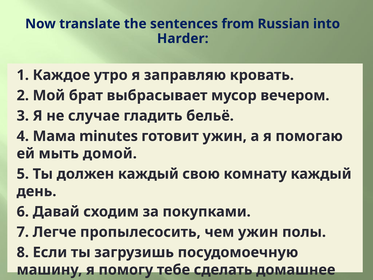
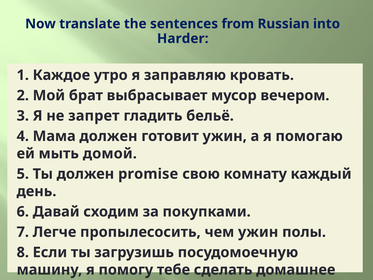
случае: случае -> запрет (94, 116)
Мама minutes: minutes -> должен (108, 136)
должен каждый: каждый -> promise (148, 174)
